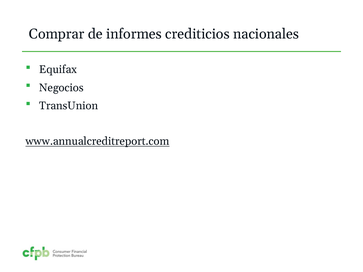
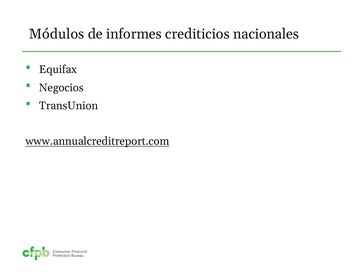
Comprar: Comprar -> Módulos (57, 34)
